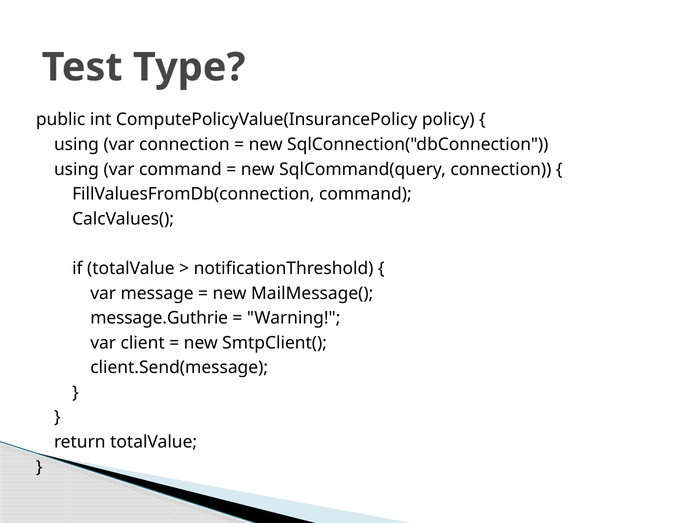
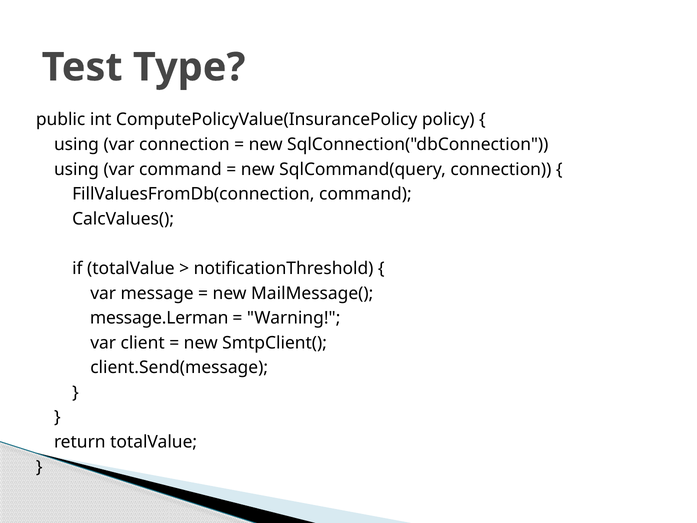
message.Guthrie: message.Guthrie -> message.Lerman (159, 318)
